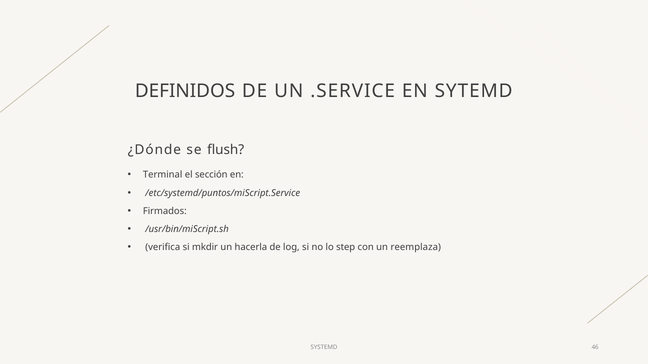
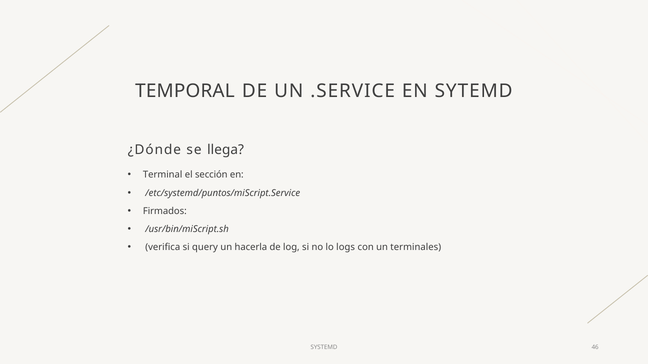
DEFINIDOS: DEFINIDOS -> TEMPORAL (185, 91)
flush: flush -> llega (226, 150)
mkdir: mkdir -> query (205, 248)
step: step -> logs (346, 248)
reemplaza: reemplaza -> terminales (416, 248)
